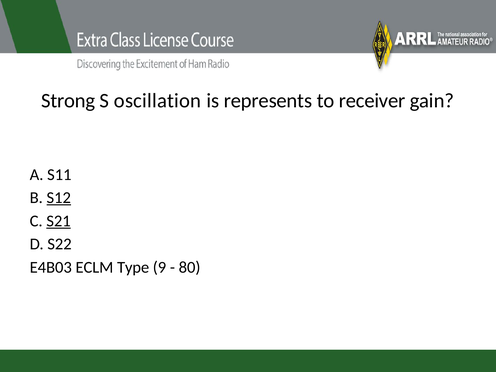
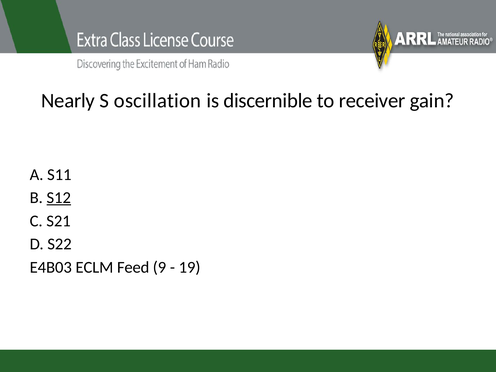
Strong: Strong -> Nearly (68, 101)
represents: represents -> discernible (268, 101)
S21 underline: present -> none (59, 221)
Type: Type -> Feed (133, 267)
80: 80 -> 19 (190, 267)
